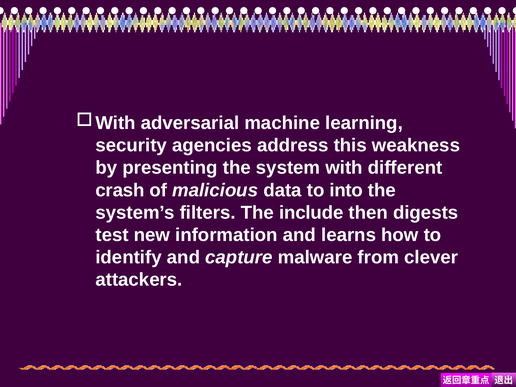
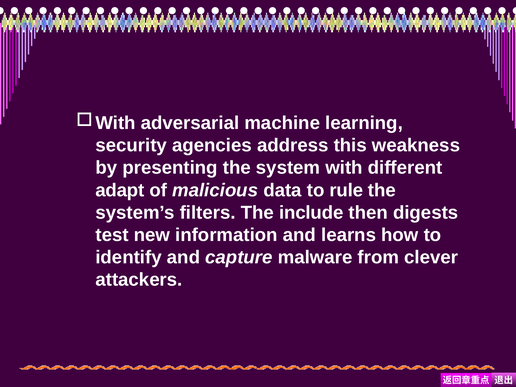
crash: crash -> adapt (120, 190)
into: into -> rule (346, 190)
